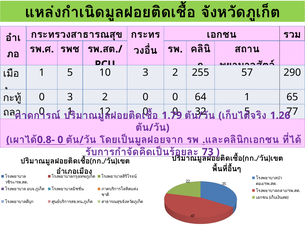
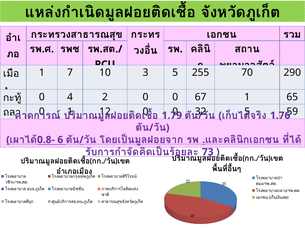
1 5: 5 -> 7 (70, 73)
10 3 2: 2 -> 5 (175, 73)
57: 57 -> 70 (247, 73)
0 3: 3 -> 4 (70, 97)
64: 64 -> 67 (201, 97)
77: 77 -> 59 (292, 112)
1.26: 1.26 -> 1.76 (280, 116)
0: 0 -> 6 (60, 140)
